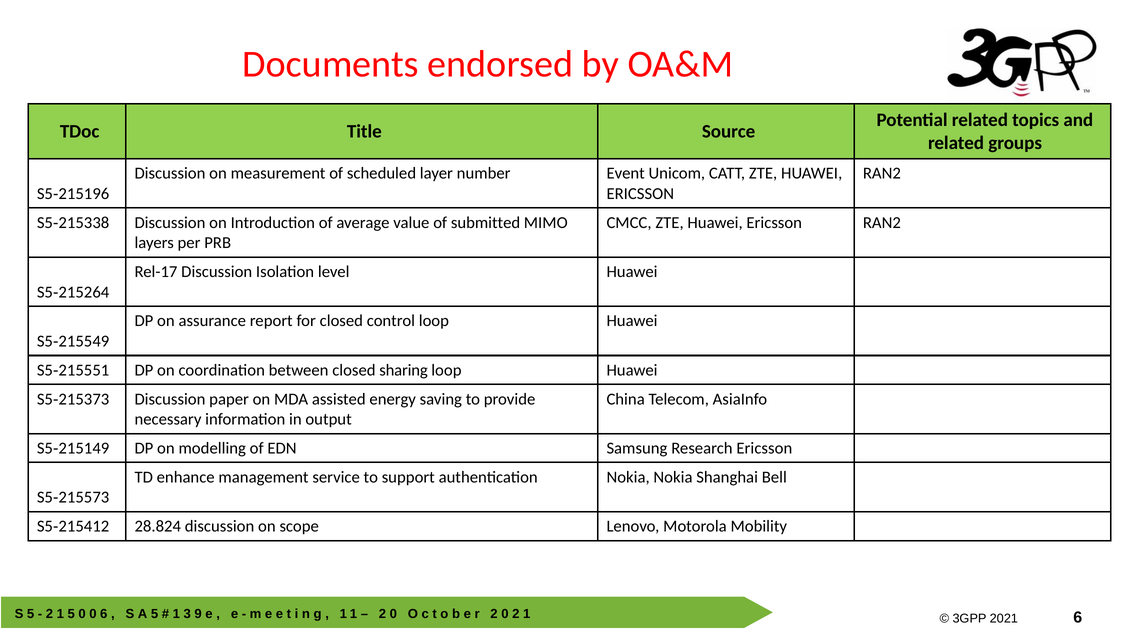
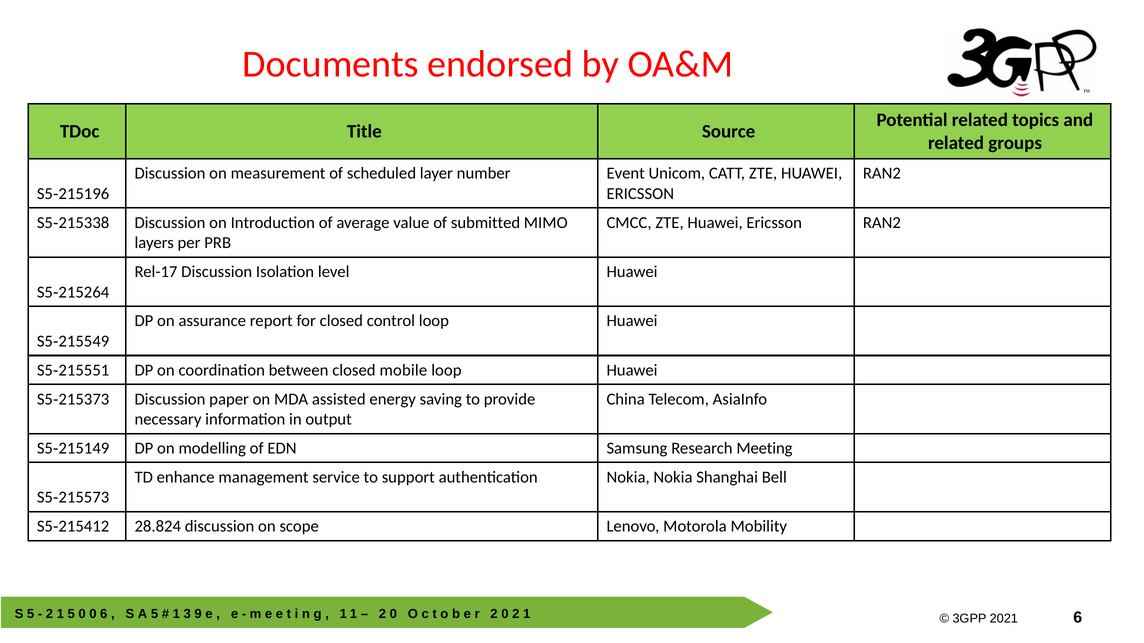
sharing: sharing -> mobile (403, 370)
Research Ericsson: Ericsson -> Meeting (764, 449)
